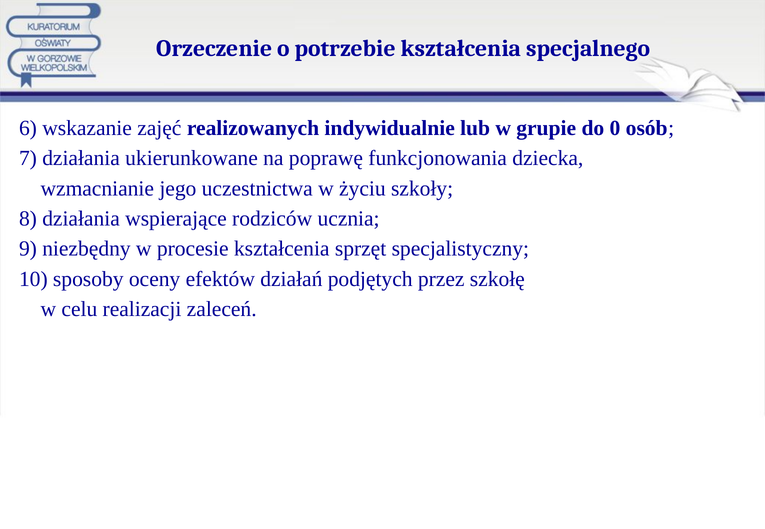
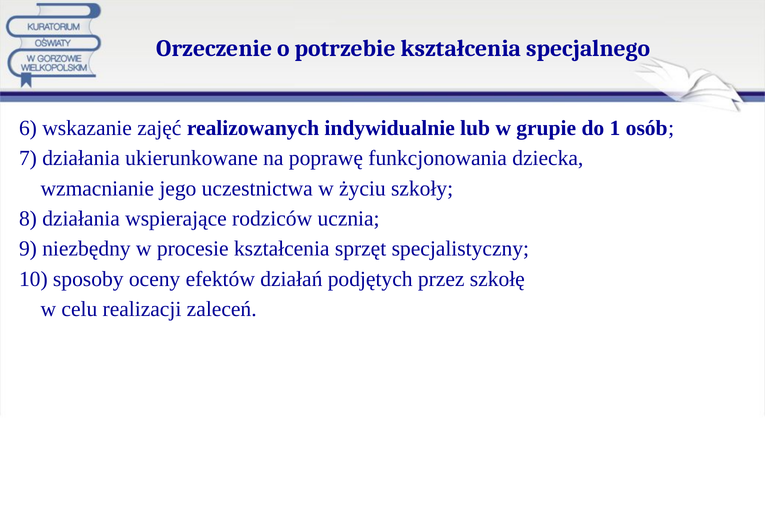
0: 0 -> 1 (615, 128)
